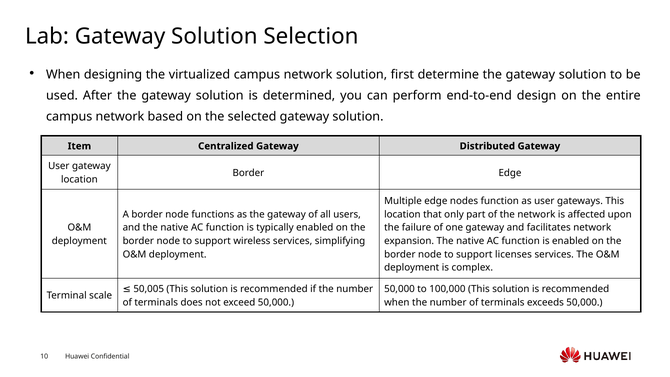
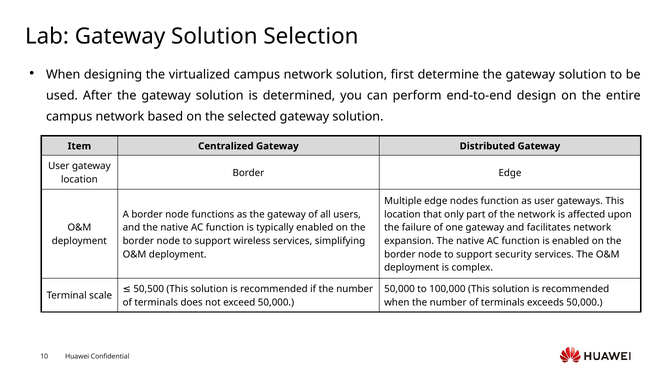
licenses: licenses -> security (513, 254)
50,005: 50,005 -> 50,500 (149, 289)
